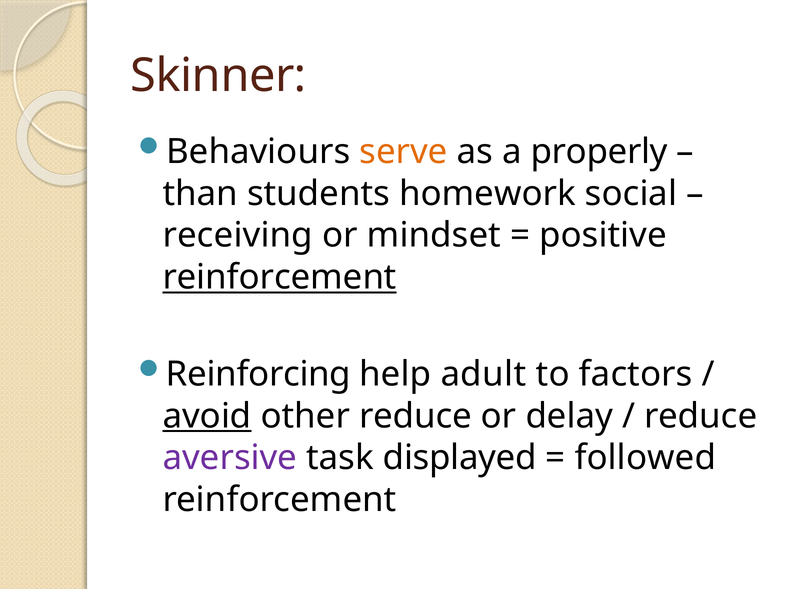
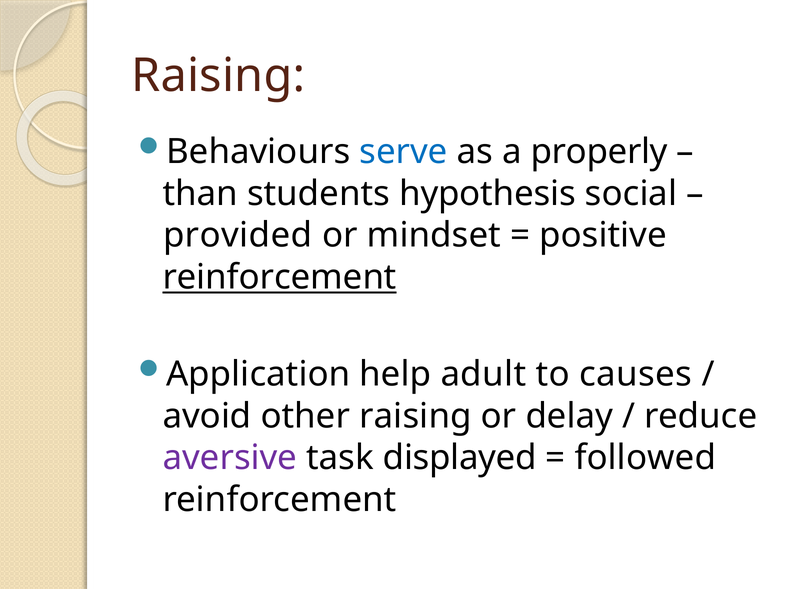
Skinner: Skinner -> Raising (218, 76)
serve colour: orange -> blue (404, 152)
homework: homework -> hypothesis (488, 194)
receiving: receiving -> provided (238, 236)
Reinforcing: Reinforcing -> Application (258, 375)
factors: factors -> causes (636, 375)
avoid underline: present -> none (207, 416)
other reduce: reduce -> raising (415, 416)
